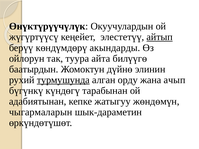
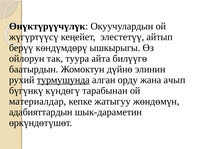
айтып underline: present -> none (160, 37)
акындарды: акындарды -> ышкырыгы (115, 48)
адабиятынан: адабиятынан -> материалдар (38, 102)
чыгармаларын: чыгармаларын -> адабияттардын (41, 112)
